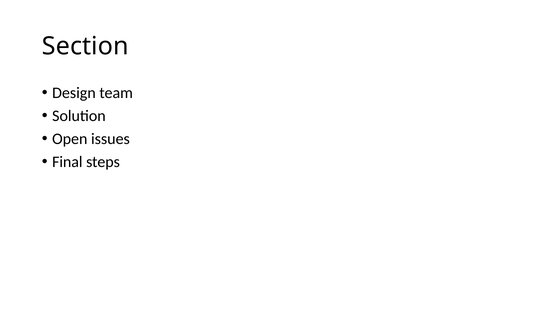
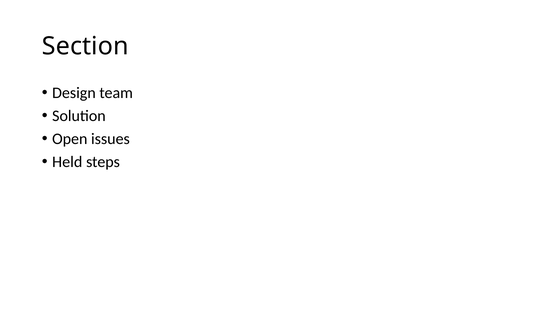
Final: Final -> Held (67, 162)
